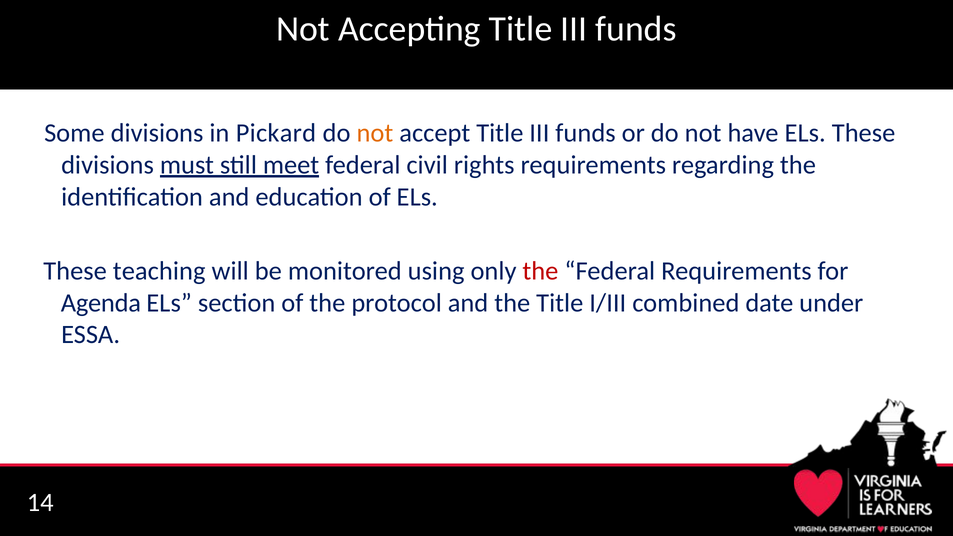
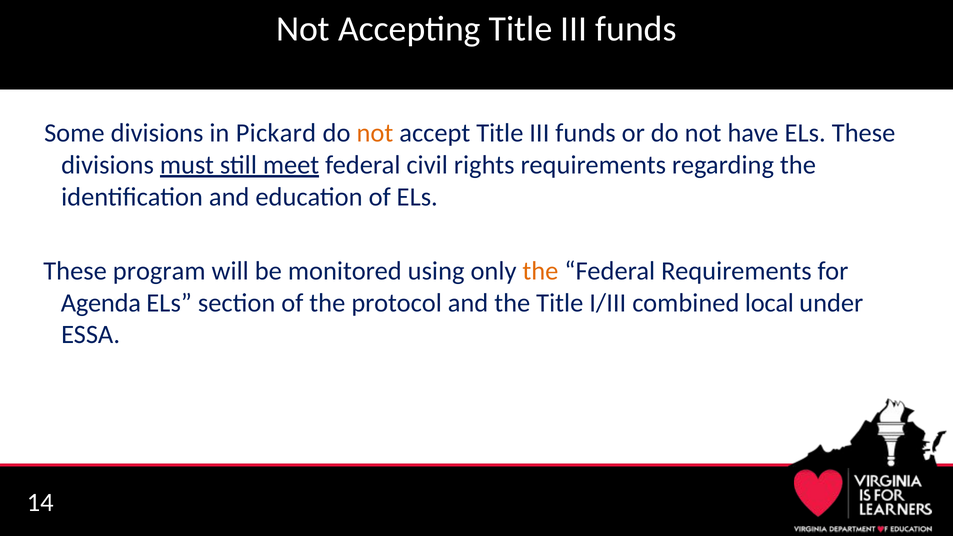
teaching: teaching -> program (159, 271)
the colour: red -> orange (540, 271)
date: date -> local (769, 303)
